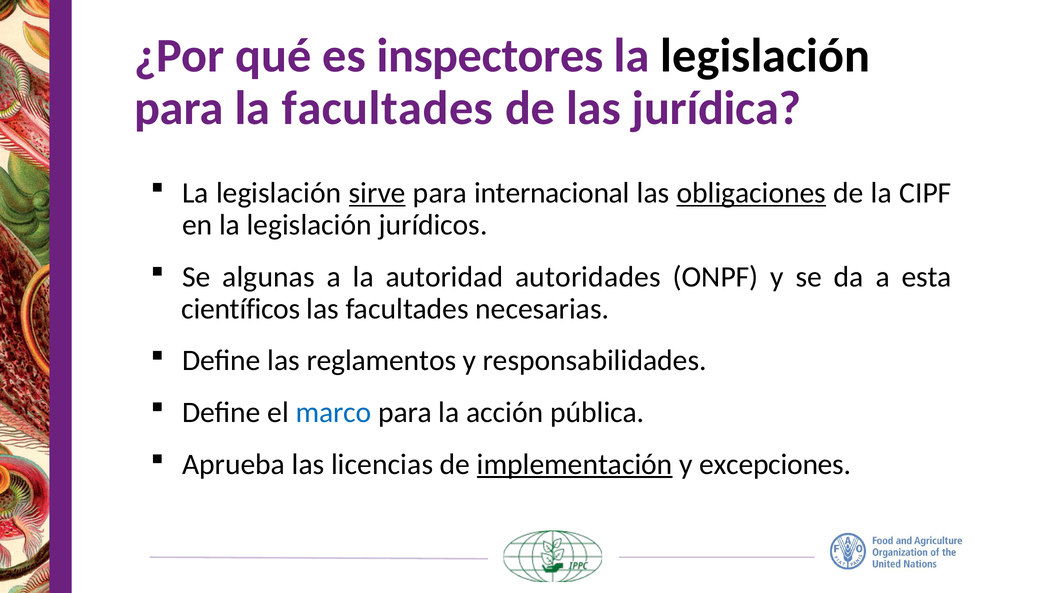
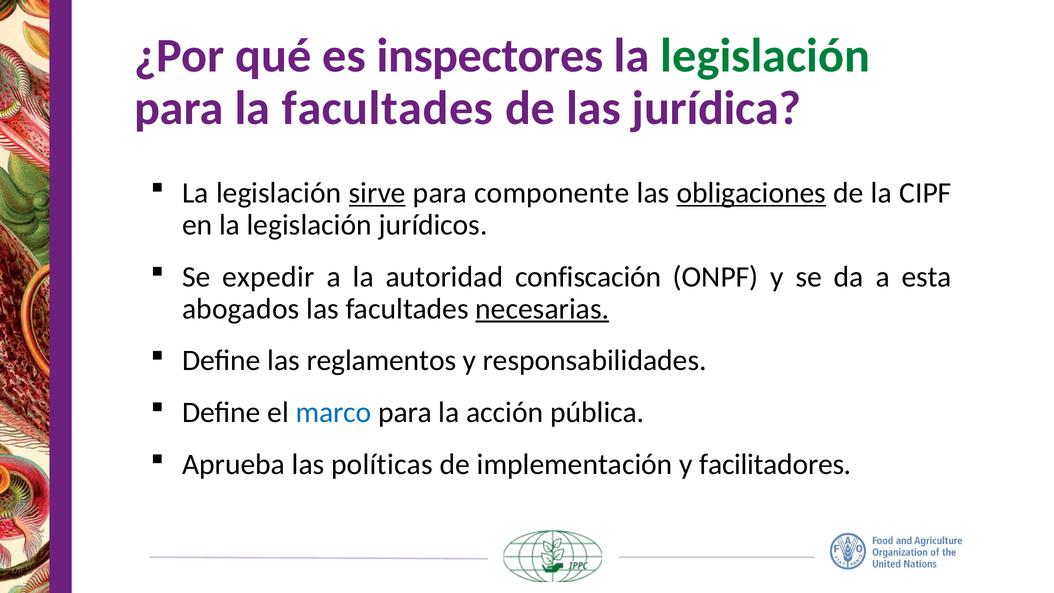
legislación colour: black -> green (765, 56)
internacional: internacional -> componente (552, 193)
algunas: algunas -> expedir (268, 277)
autoridades: autoridades -> confiscación (588, 277)
científicos: científicos -> abogados (241, 309)
necesarias underline: none -> present (542, 309)
licencias: licencias -> políticas (382, 464)
implementación underline: present -> none (575, 464)
excepciones: excepciones -> facilitadores (775, 464)
